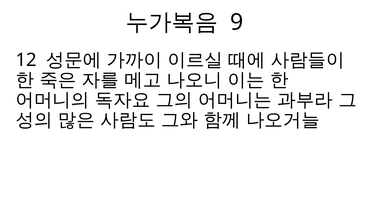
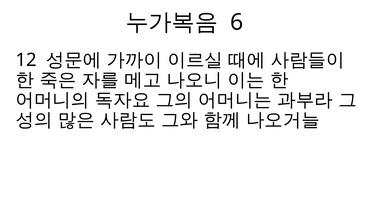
9: 9 -> 6 (237, 22)
